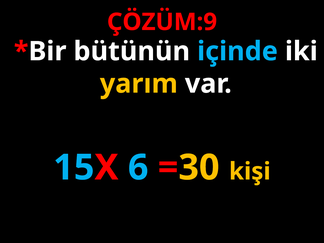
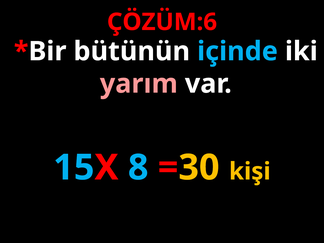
ÇÖZÜM:9: ÇÖZÜM:9 -> ÇÖZÜM:6 (162, 22)
yarım colour: yellow -> pink (139, 84)
6: 6 -> 8 (138, 168)
